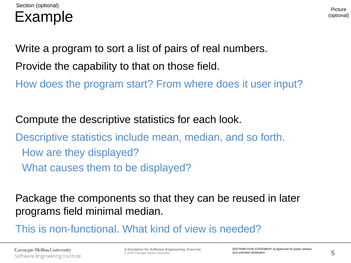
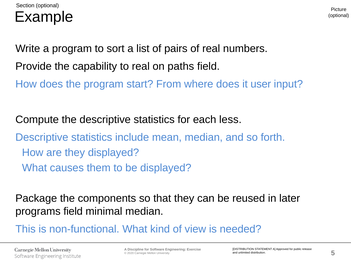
to that: that -> real (141, 66)
those: those -> paths (181, 66)
look: look -> less (230, 120)
